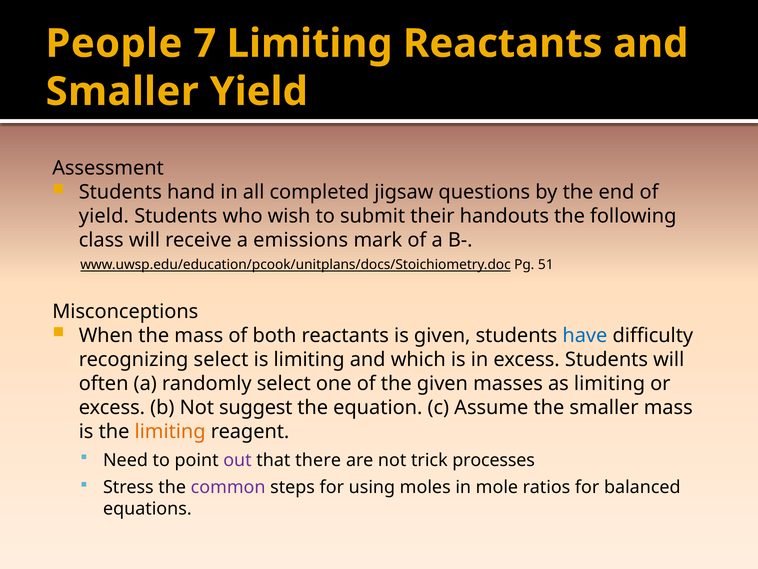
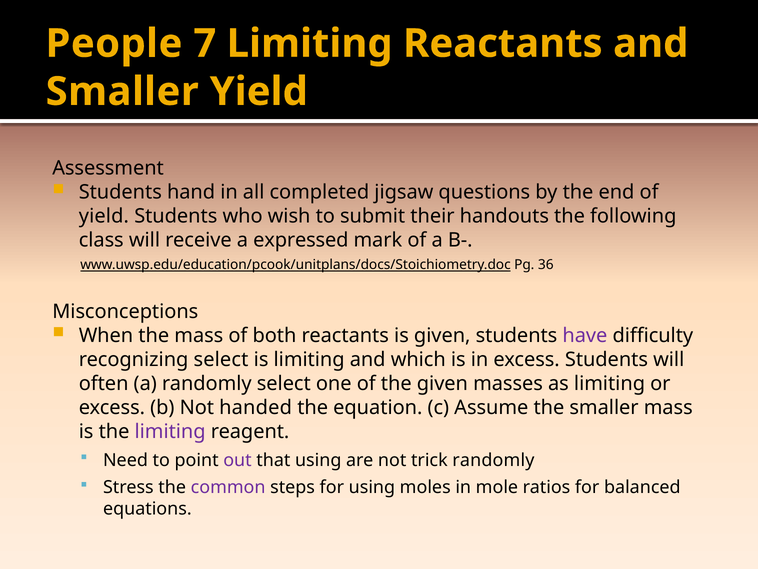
emissions: emissions -> expressed (301, 240)
51: 51 -> 36 (546, 265)
have colour: blue -> purple (585, 335)
suggest: suggest -> handed (256, 407)
limiting colour: orange -> purple (170, 431)
that there: there -> using (318, 460)
trick processes: processes -> randomly (493, 460)
